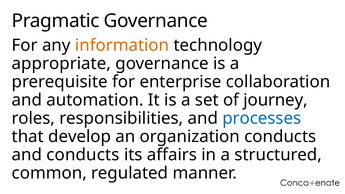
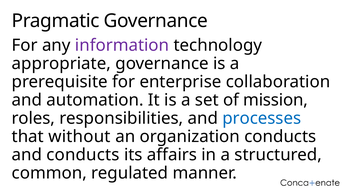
information colour: orange -> purple (122, 45)
journey: journey -> mission (276, 100)
develop: develop -> without (79, 137)
